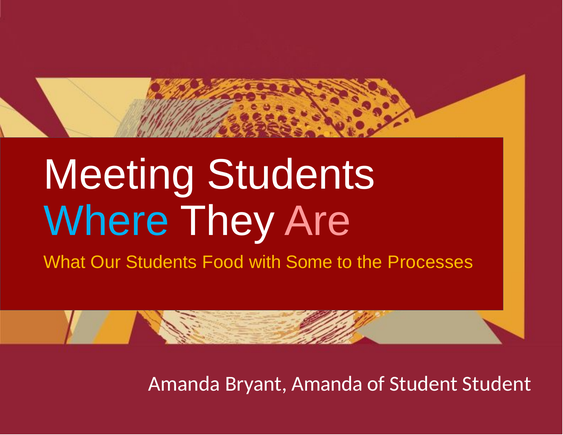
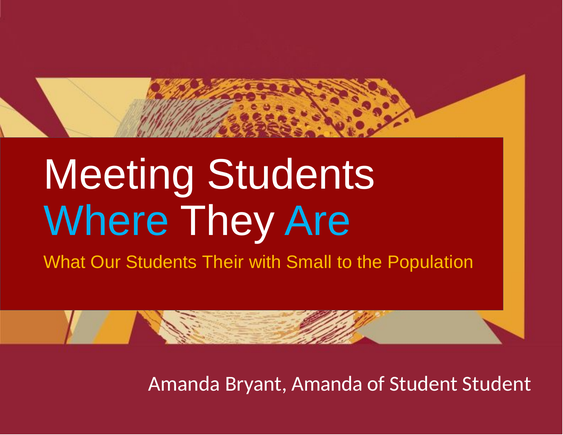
Are colour: pink -> light blue (318, 221)
Food: Food -> Their (223, 262)
Some: Some -> Small (309, 262)
Processes: Processes -> Population (430, 262)
